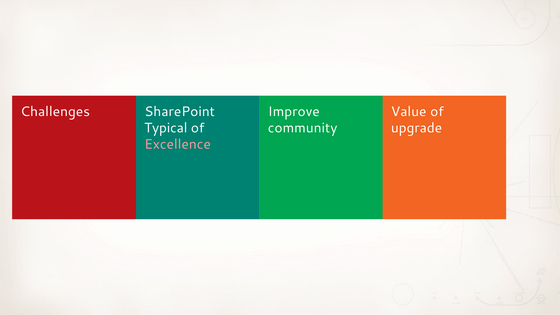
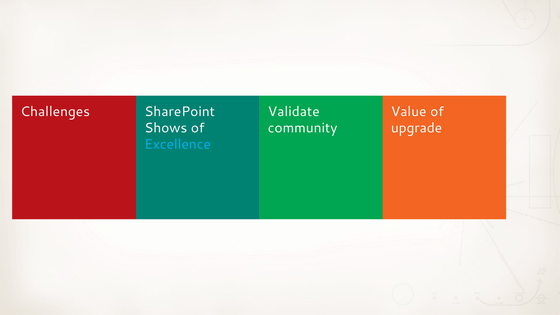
Improve: Improve -> Validate (294, 111)
Typical: Typical -> Shows (166, 128)
Excellence colour: pink -> light blue (178, 144)
